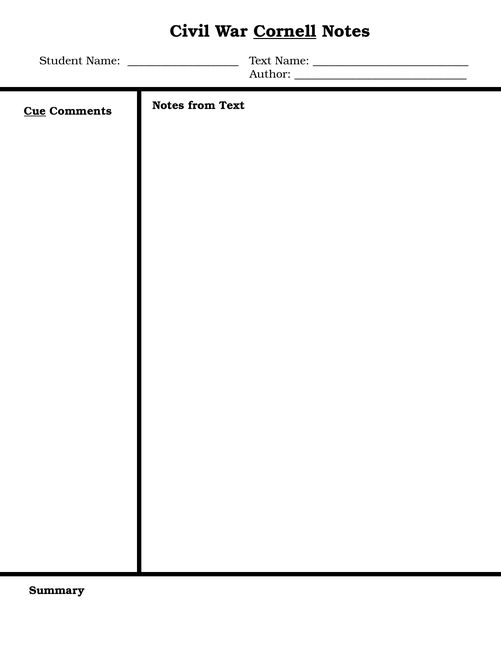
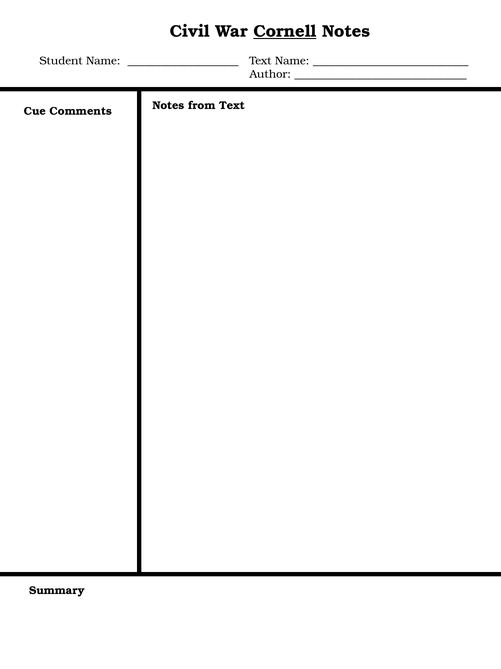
Cue underline: present -> none (35, 111)
